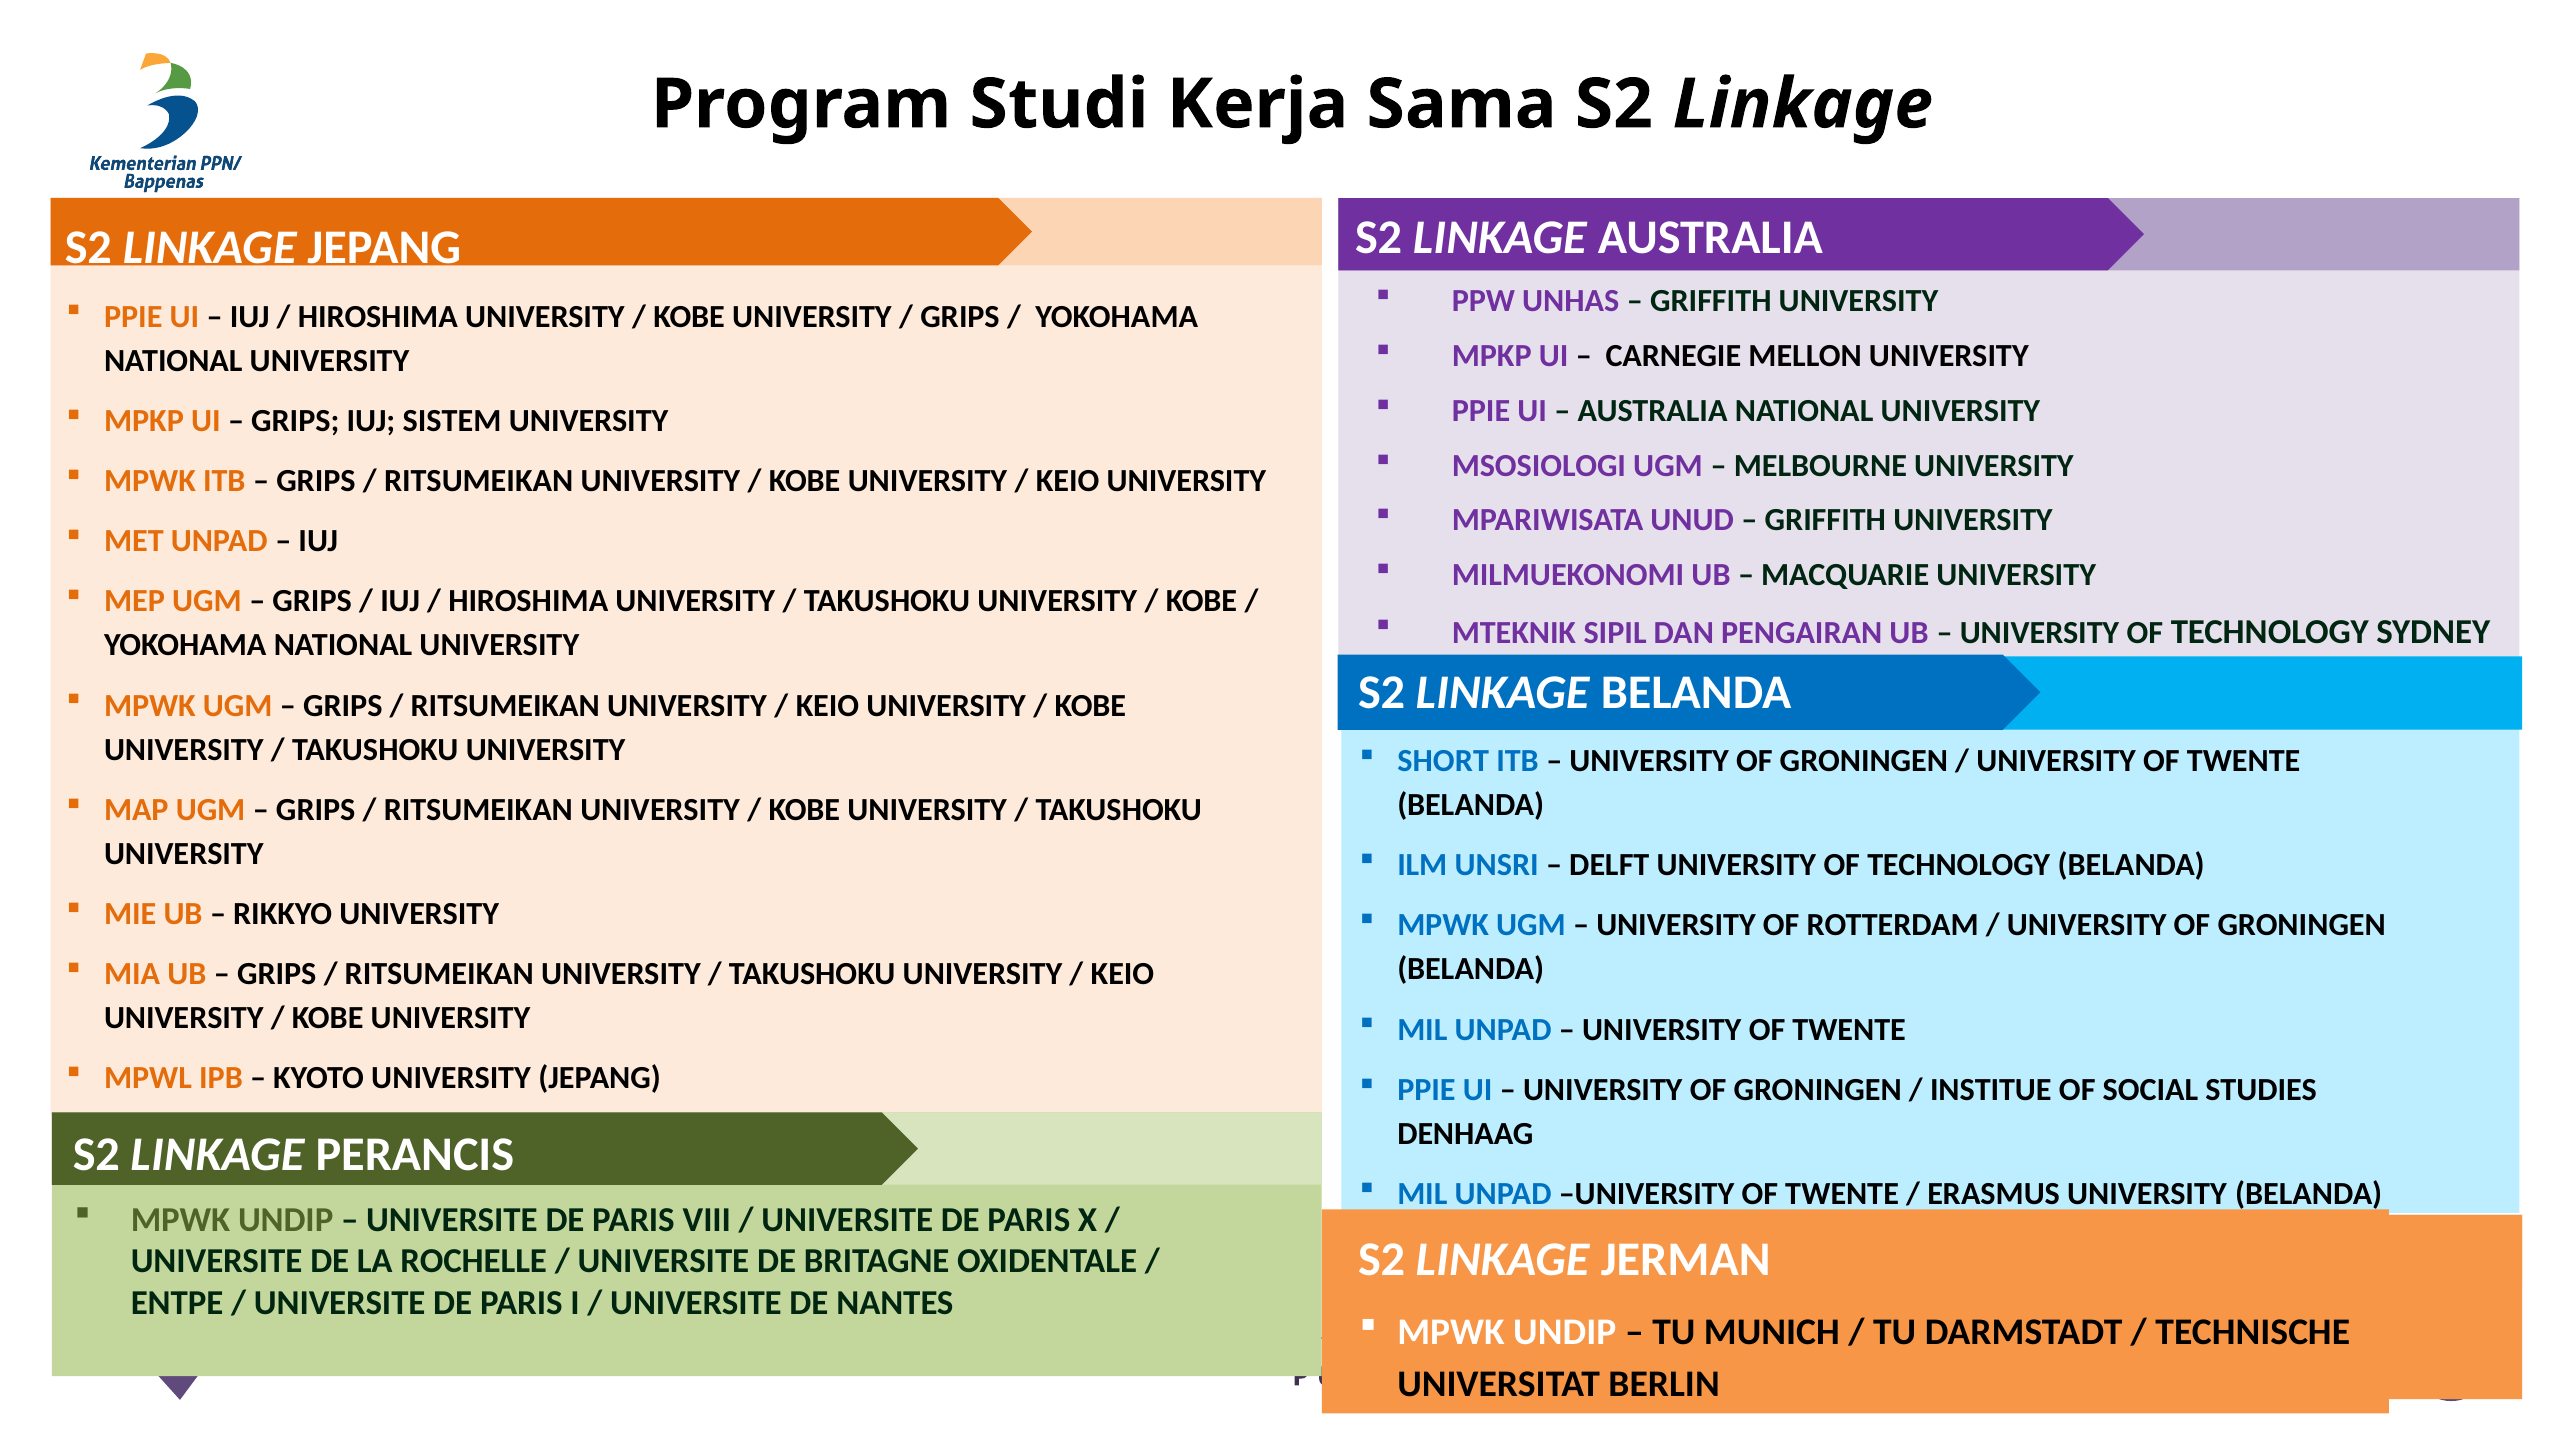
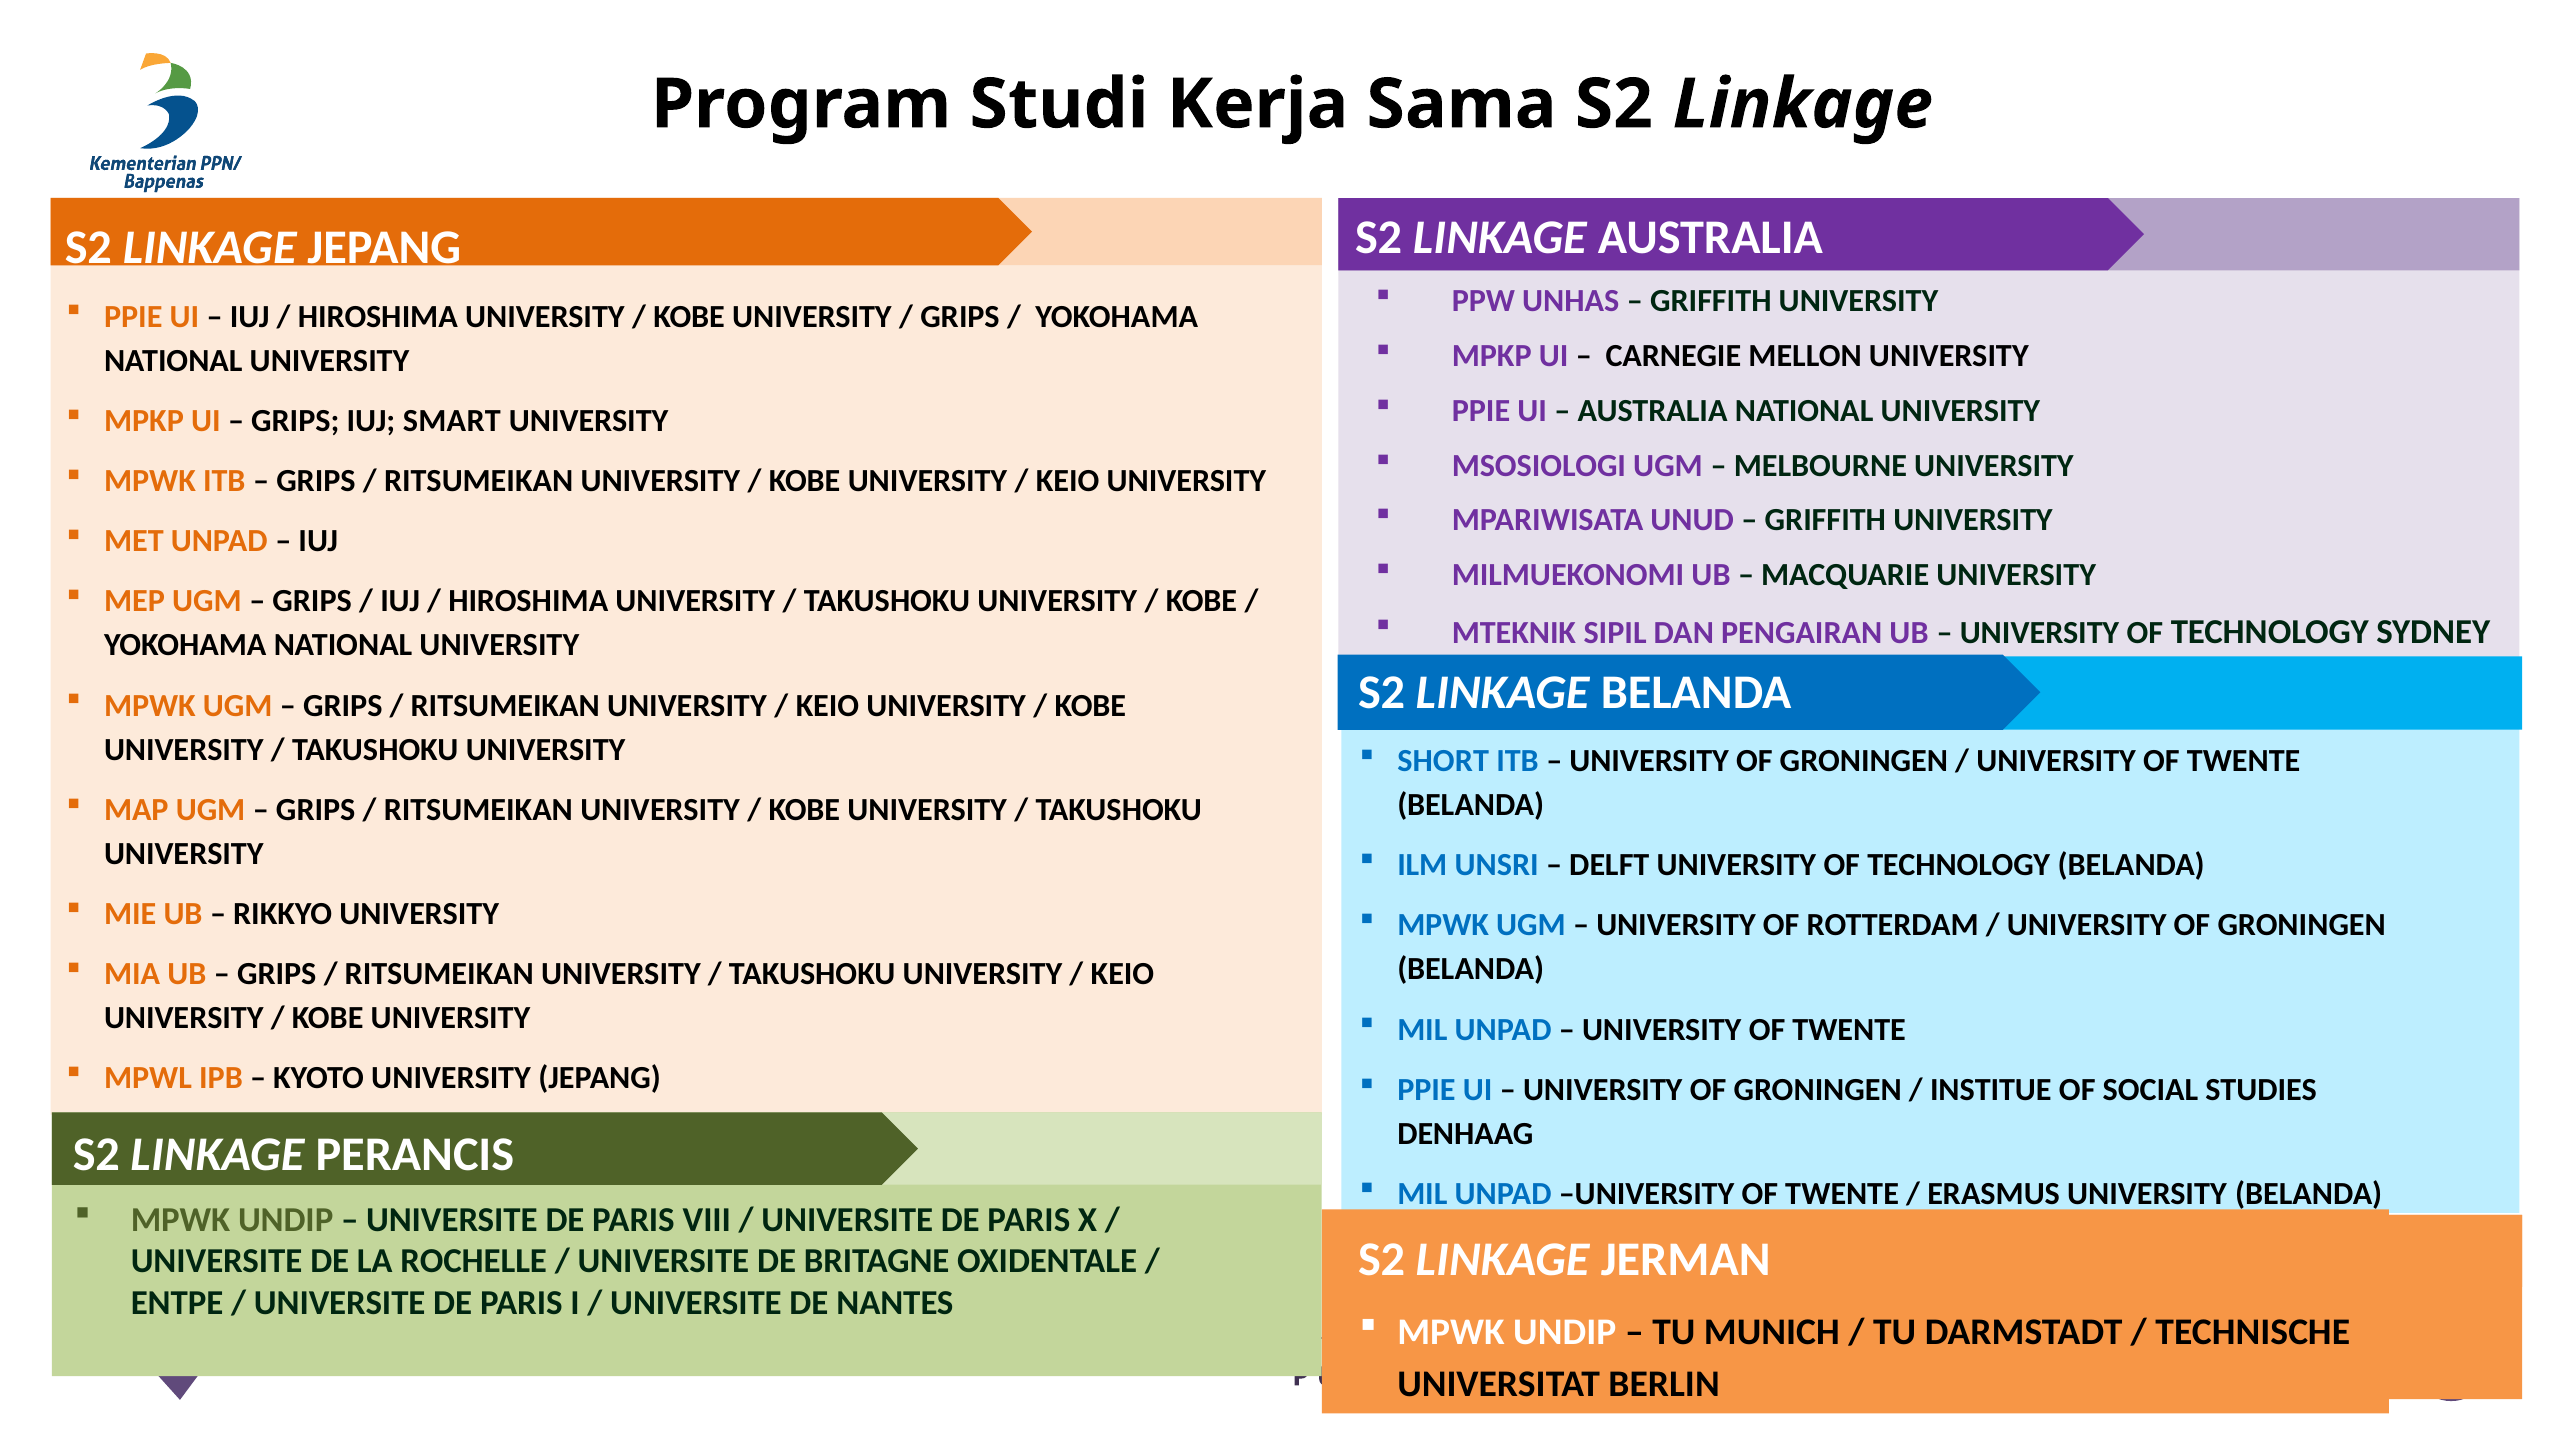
SISTEM: SISTEM -> SMART (452, 421)
